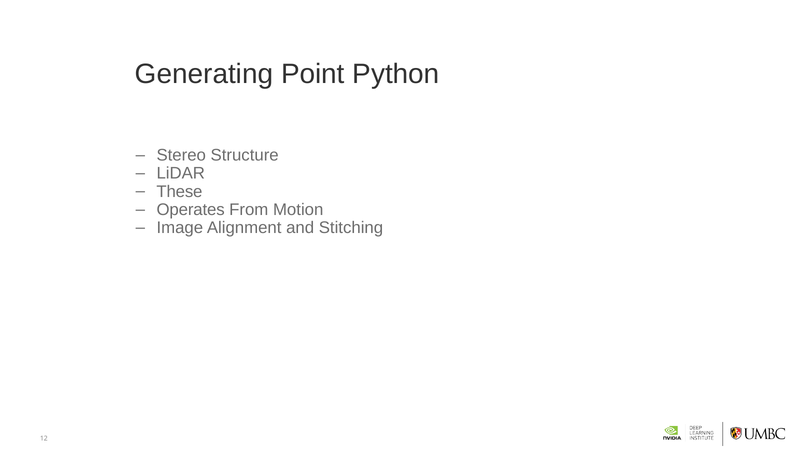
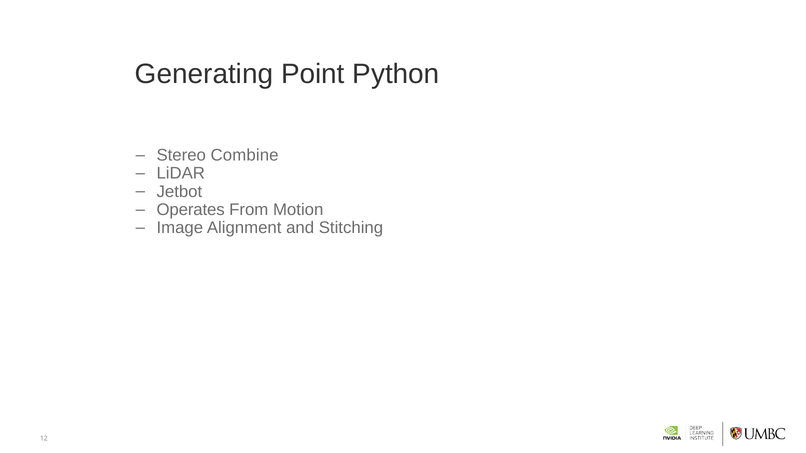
Structure: Structure -> Combine (245, 155)
These: These -> Jetbot (179, 192)
